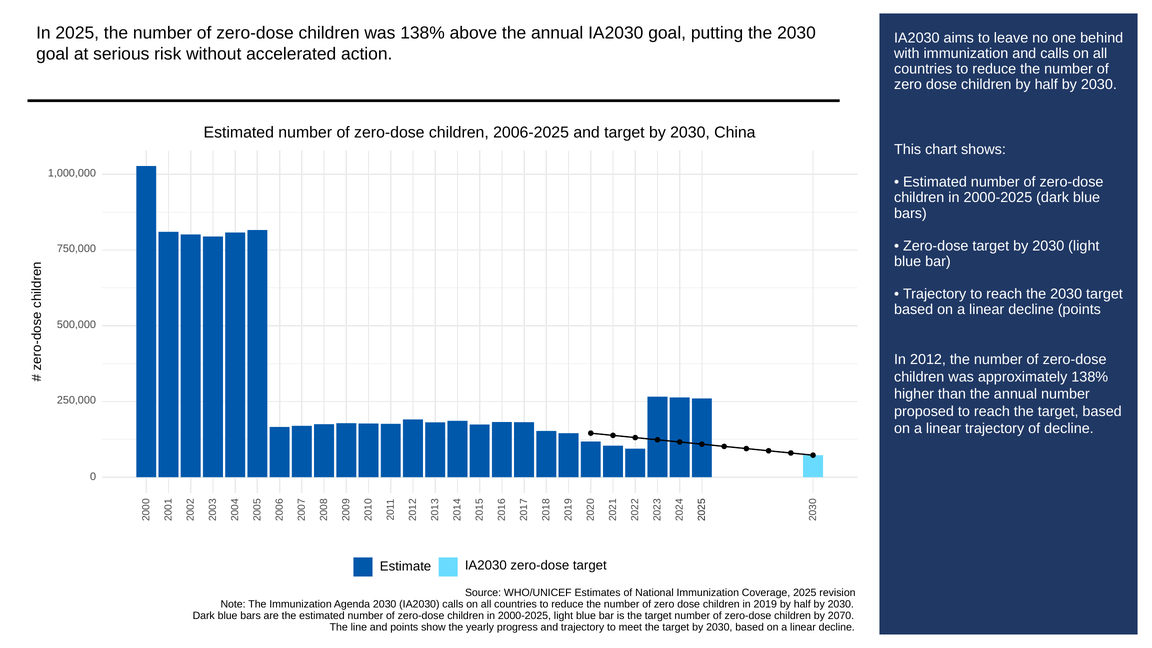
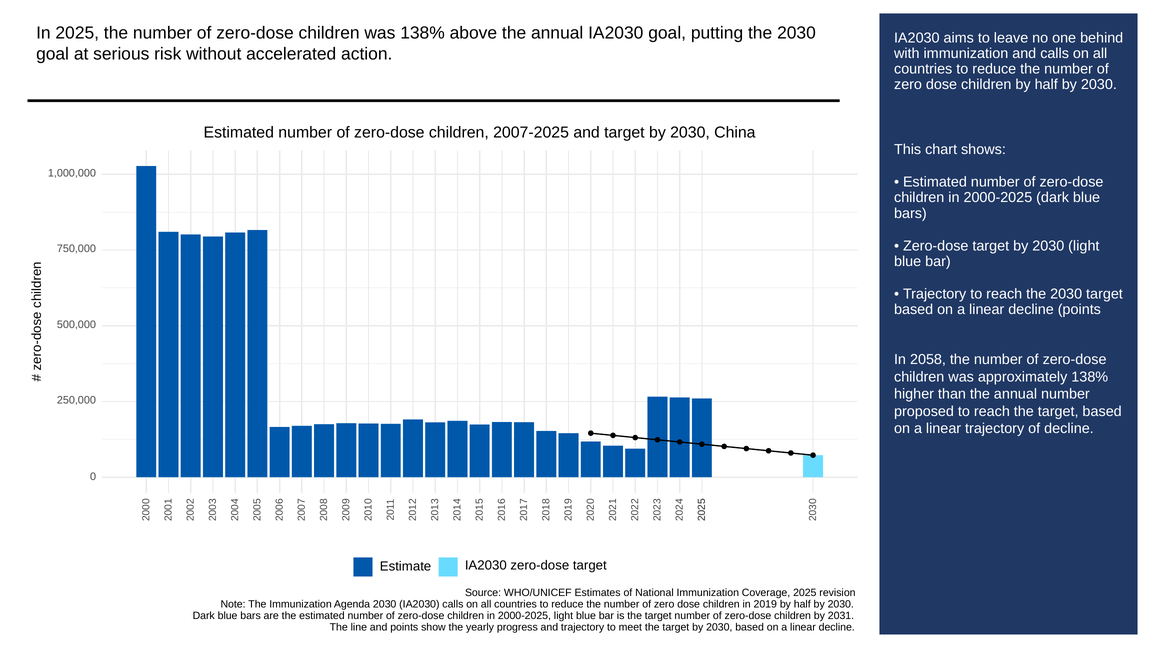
2006-2025: 2006-2025 -> 2007-2025 (531, 133)
2012: 2012 -> 2058 (928, 359)
2070: 2070 -> 2031 (841, 616)
